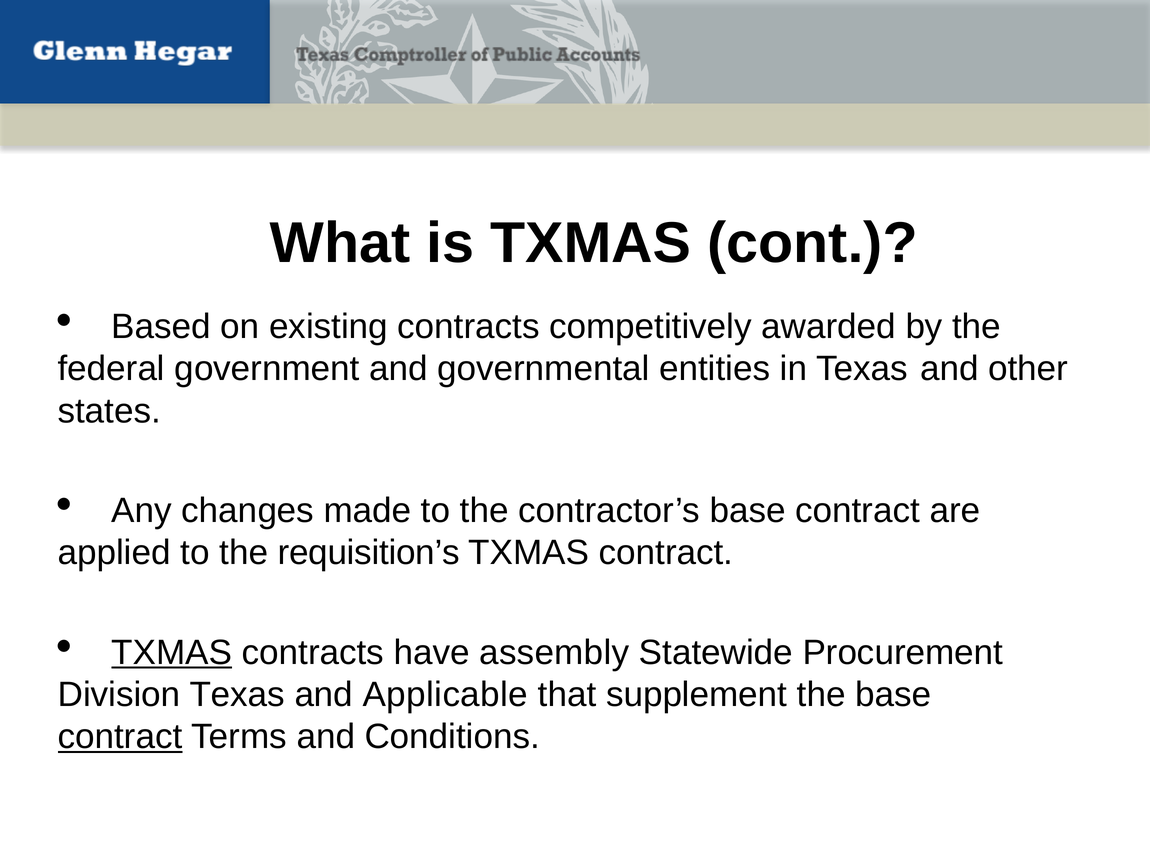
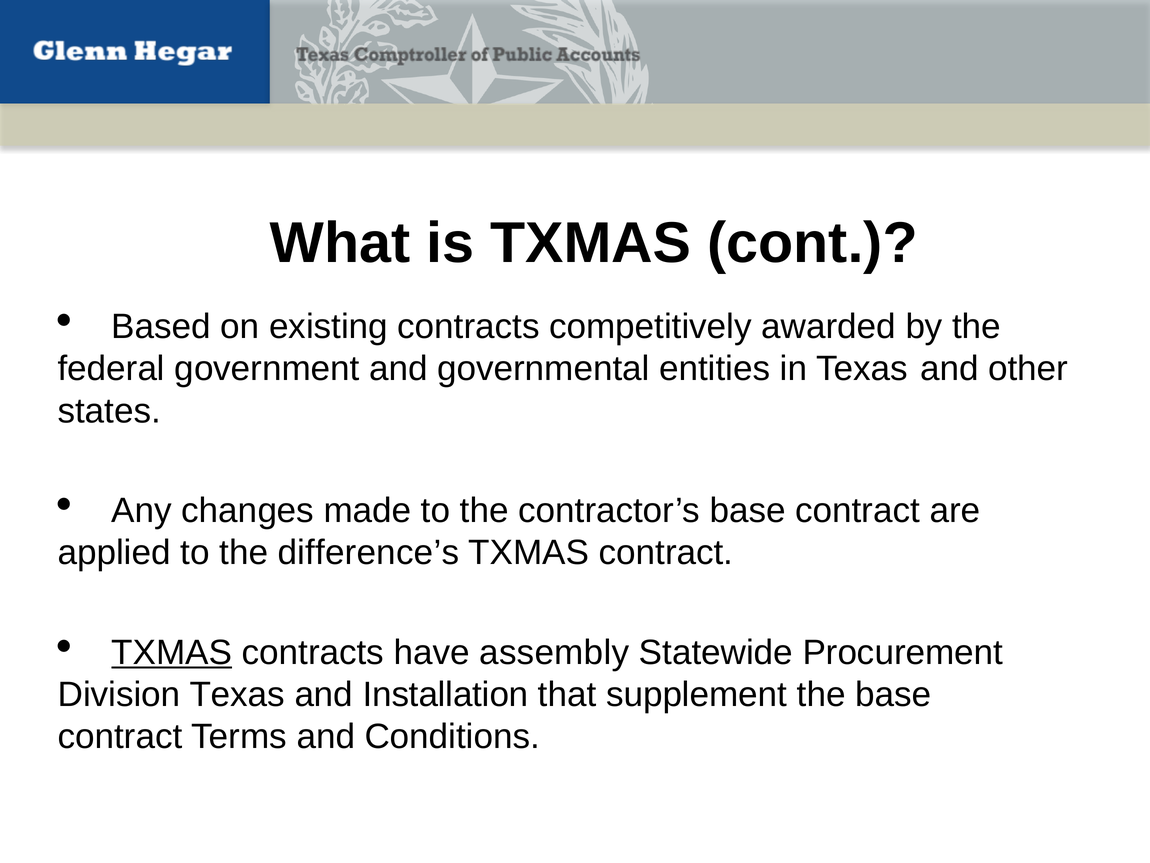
requisition’s: requisition’s -> difference’s (368, 552)
Applicable: Applicable -> Installation (446, 694)
contract underline: present -> none (120, 736)
